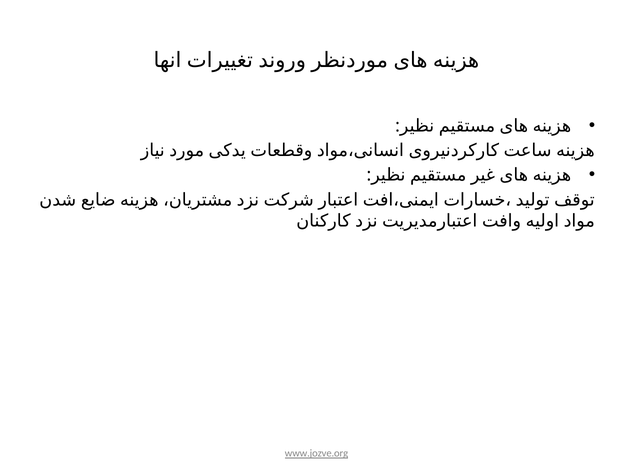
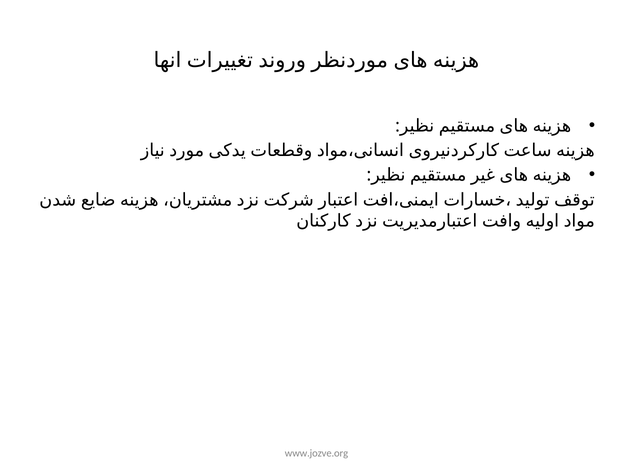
www.jozve.org underline: present -> none (316, 453)
